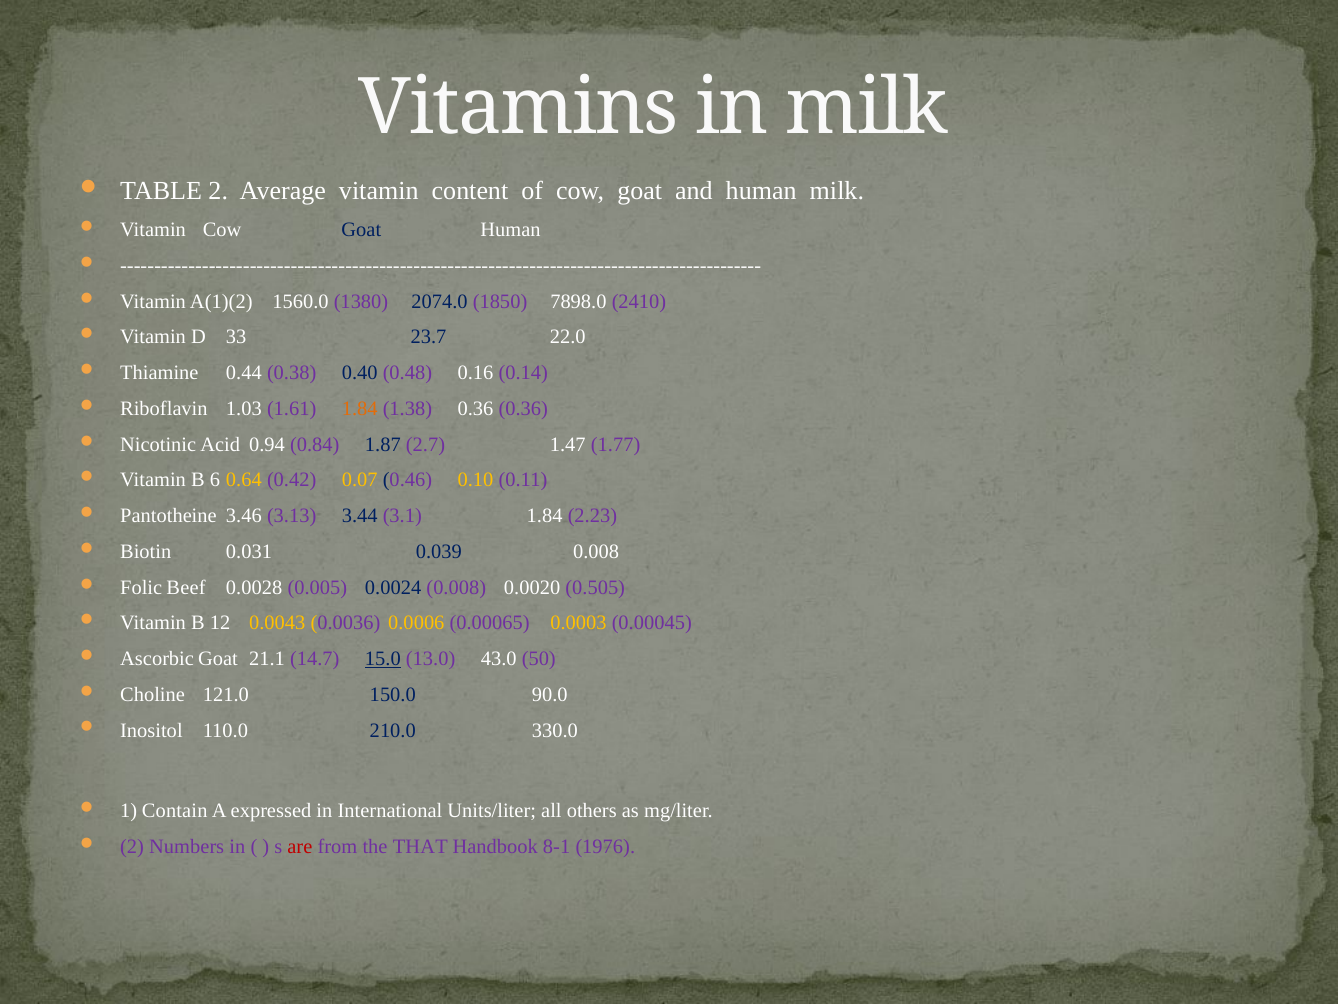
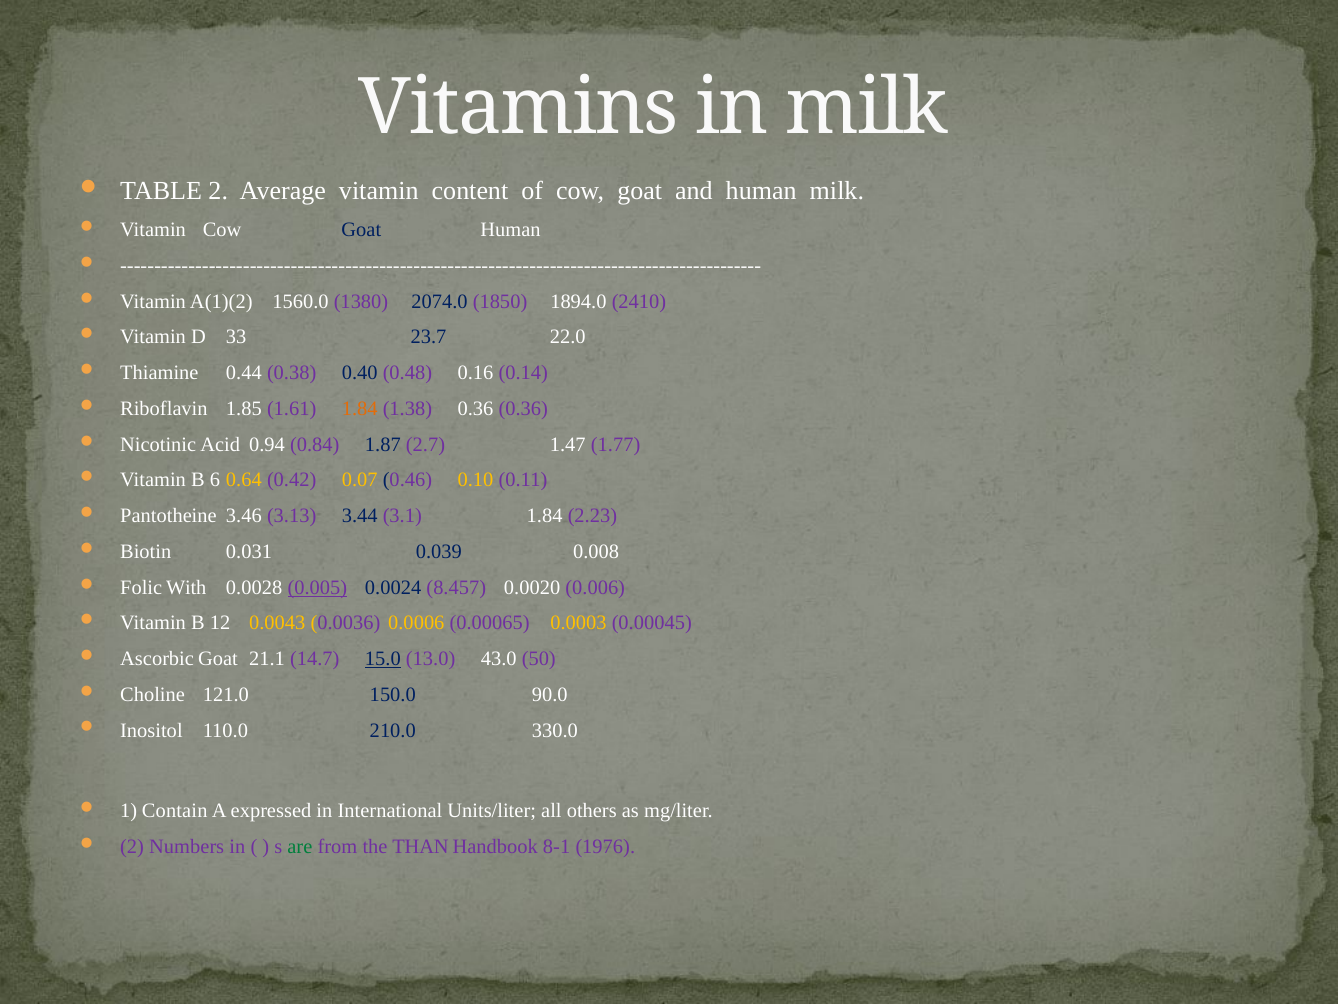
7898.0: 7898.0 -> 1894.0 (578, 301)
1.03: 1.03 -> 1.85 (244, 409)
Beef: Beef -> With (186, 587)
0.005 underline: none -> present (317, 587)
0.0024 0.008: 0.008 -> 8.457 (456, 587)
0.505: 0.505 -> 0.006 (595, 587)
are colour: red -> green (300, 846)
THAT: THAT -> THAN (421, 846)
